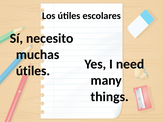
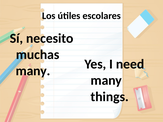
útiles: útiles -> many (33, 71)
